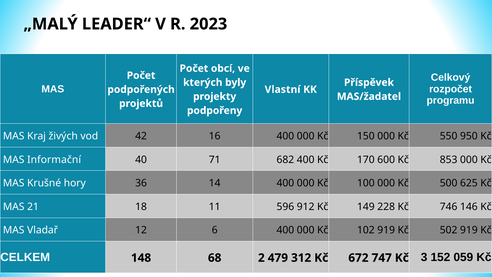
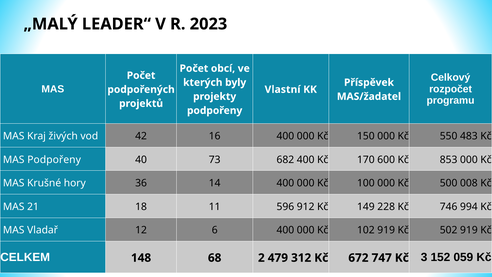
950: 950 -> 483 (469, 136)
MAS Informační: Informační -> Podpořeny (54, 160)
71: 71 -> 73 (215, 160)
625: 625 -> 008 (469, 183)
146: 146 -> 994 (469, 207)
